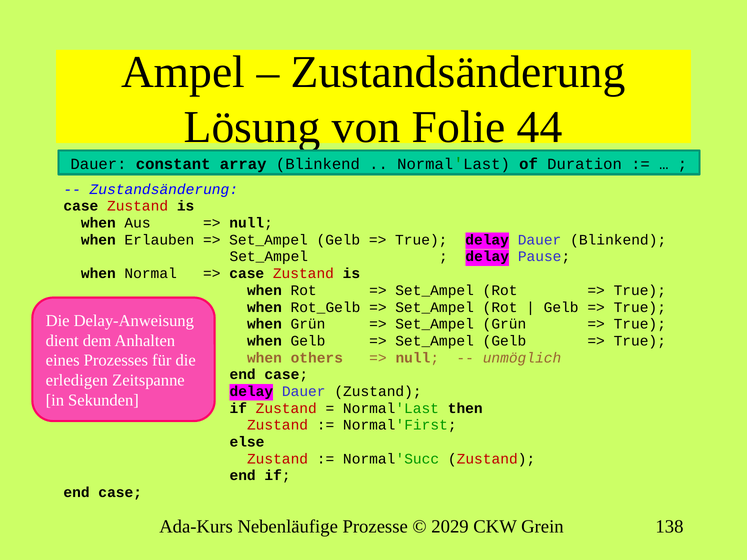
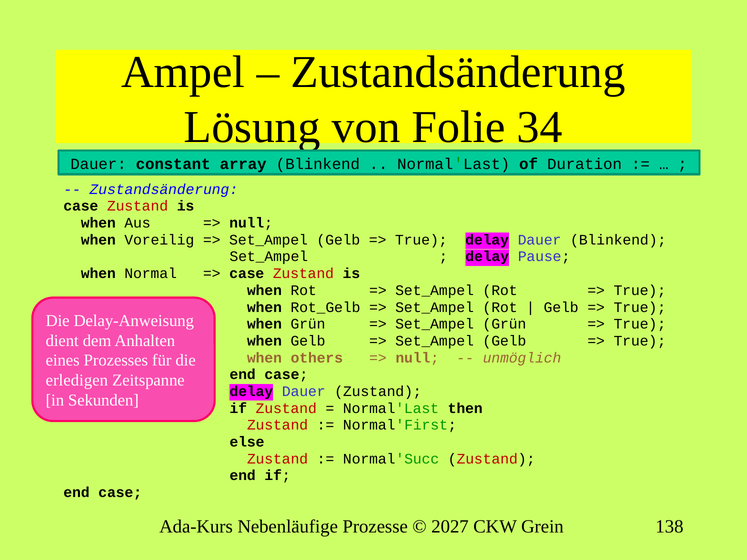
44: 44 -> 34 (540, 127)
Erlauben: Erlauben -> Voreilig (159, 240)
2029: 2029 -> 2027 (450, 527)
